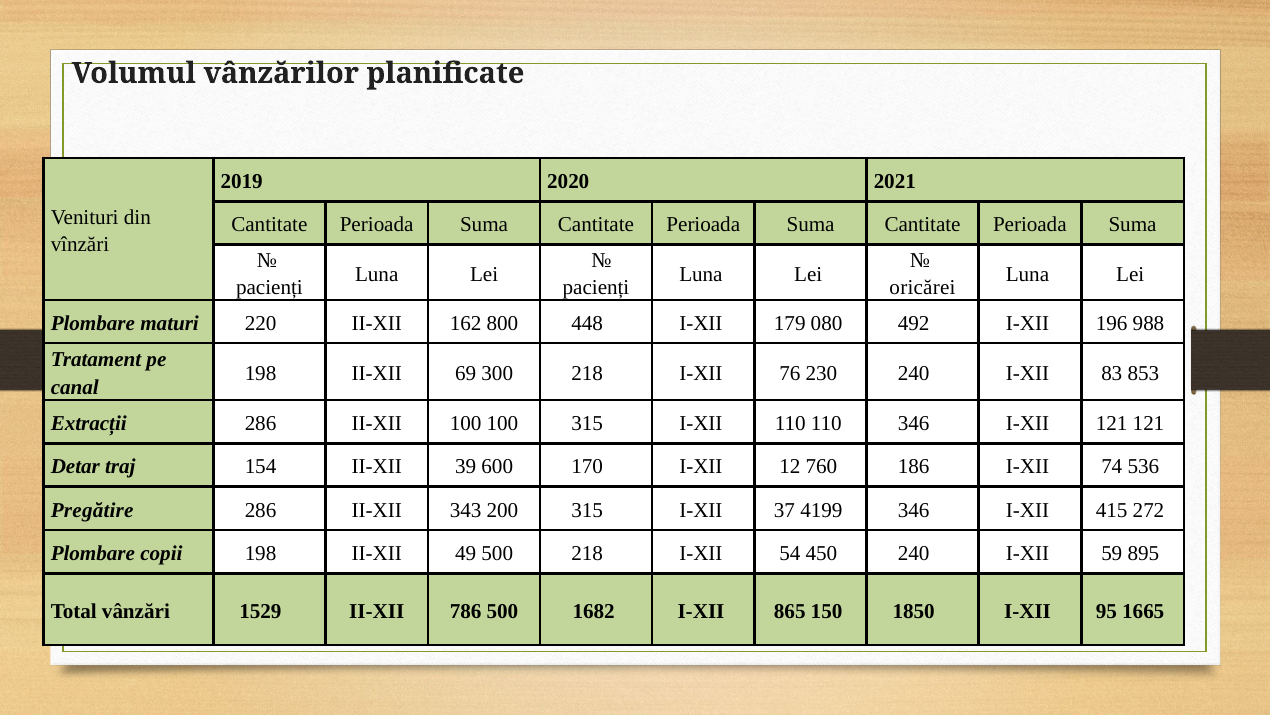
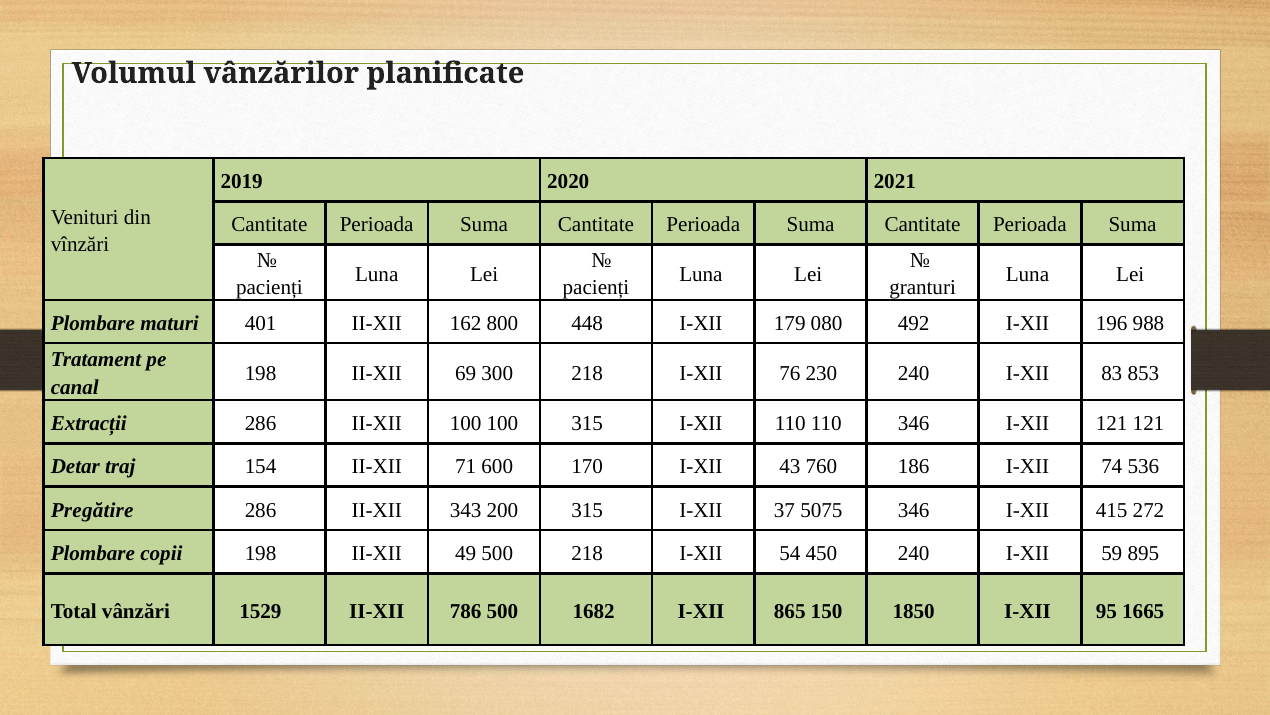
oricărei: oricărei -> granturi (923, 287)
220: 220 -> 401 (261, 323)
39: 39 -> 71 (466, 466)
12: 12 -> 43 (790, 466)
4199: 4199 -> 5075 (821, 510)
